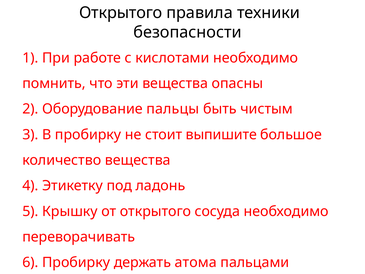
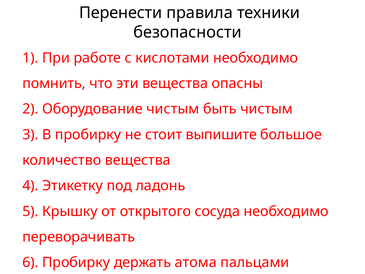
Открытого: Открытого -> Перенести (121, 13)
Оборудование пальцы: пальцы -> чистым (173, 109)
